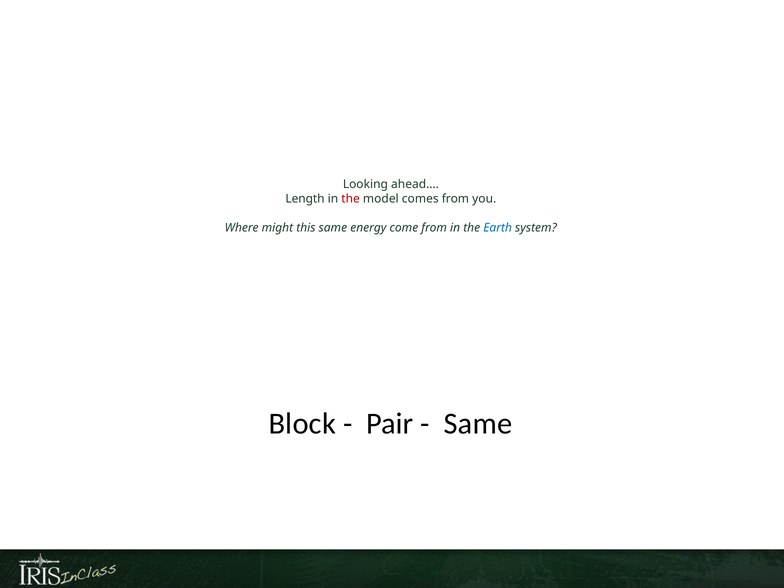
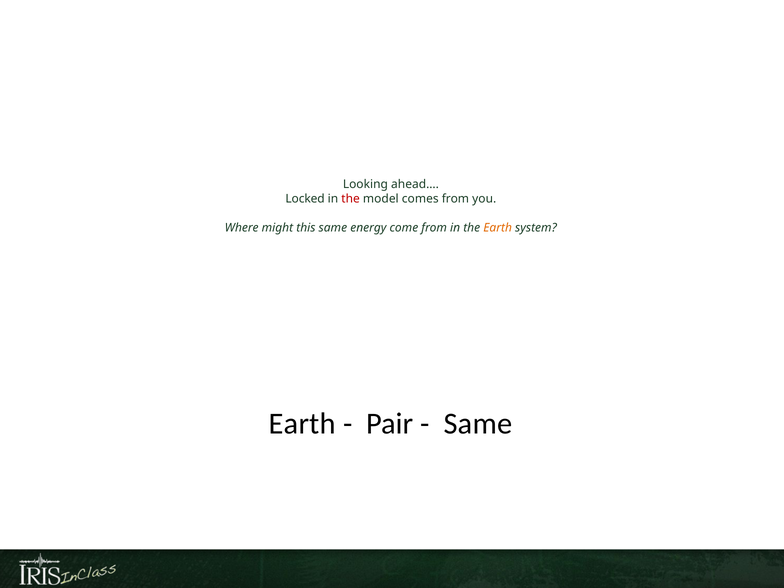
Length: Length -> Locked (305, 199)
Earth colour: blue -> orange (498, 228)
Block: Block -> Earth (302, 424)
